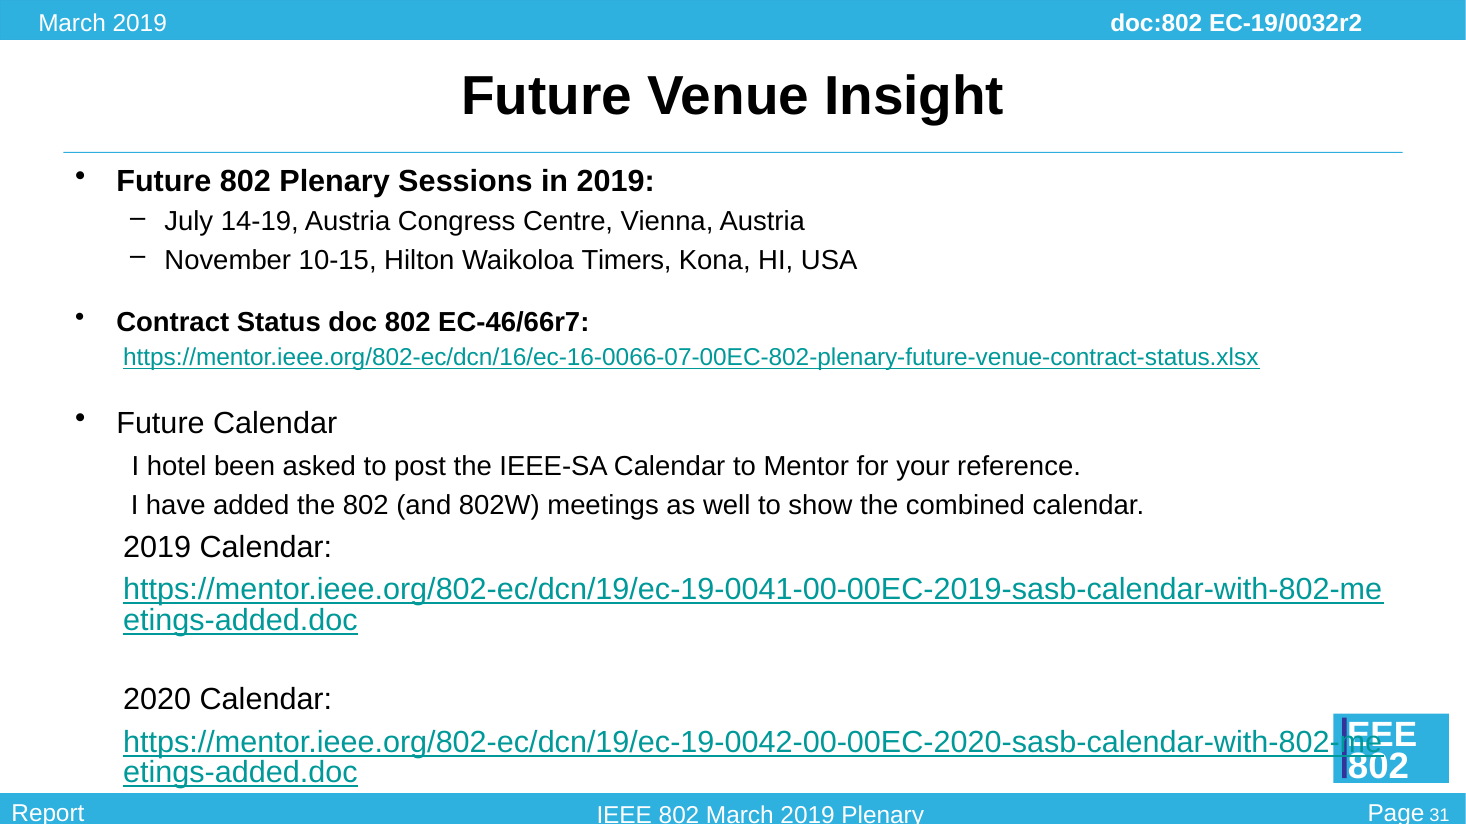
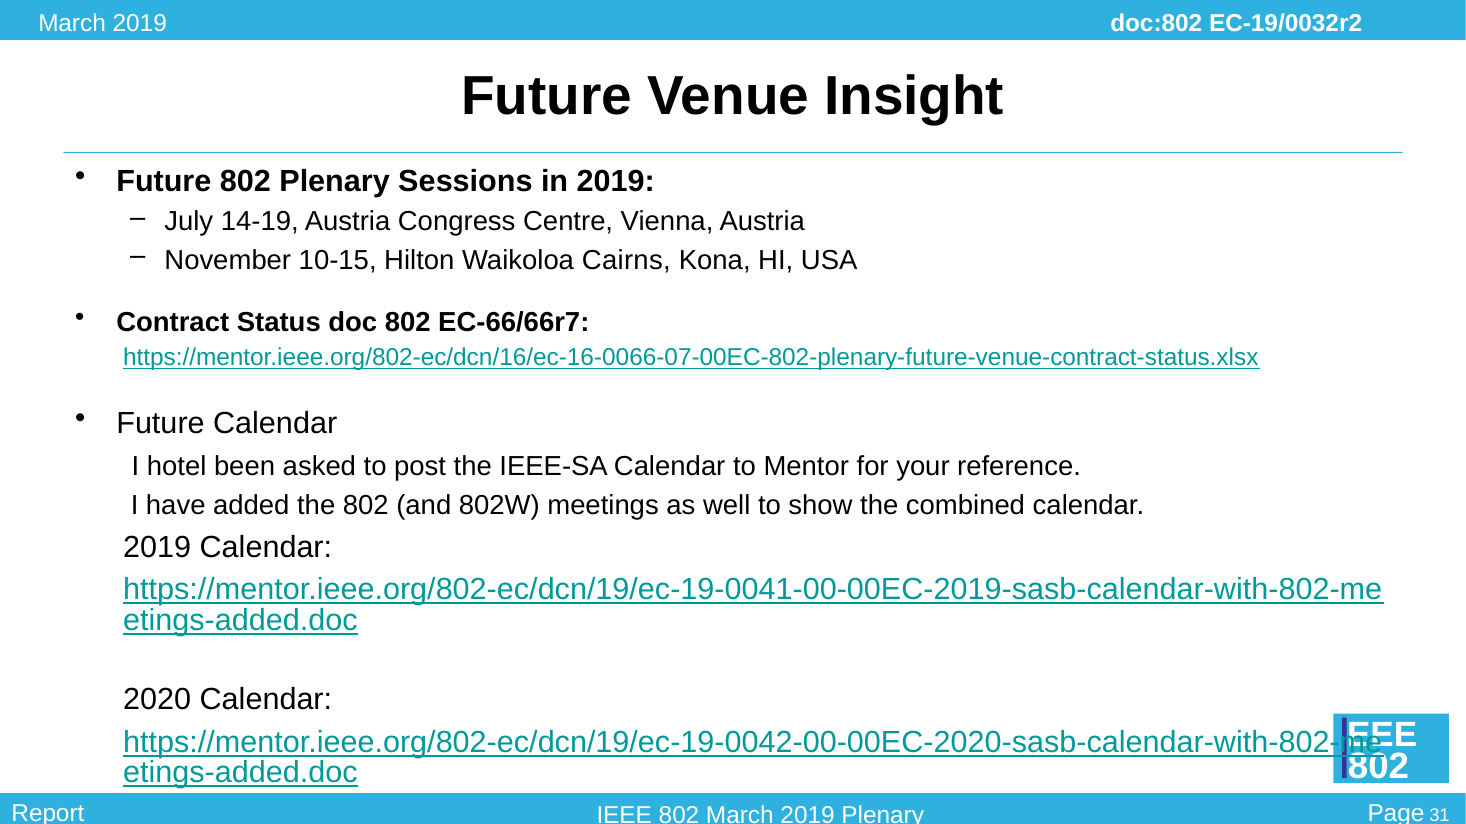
Timers: Timers -> Cairns (626, 260)
EC-46/66r7: EC-46/66r7 -> EC-66/66r7 (514, 322)
